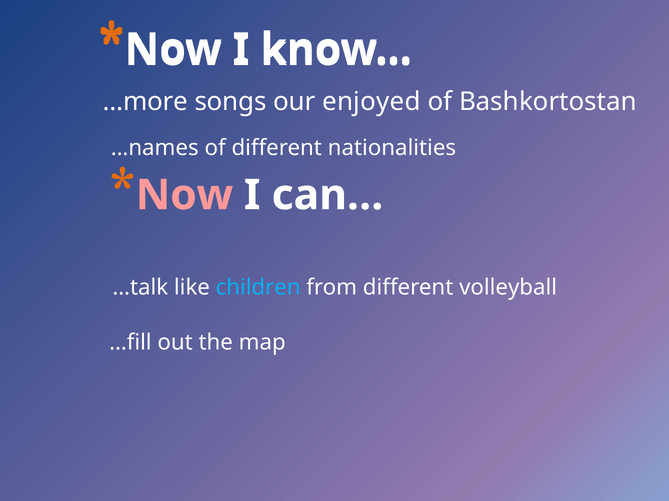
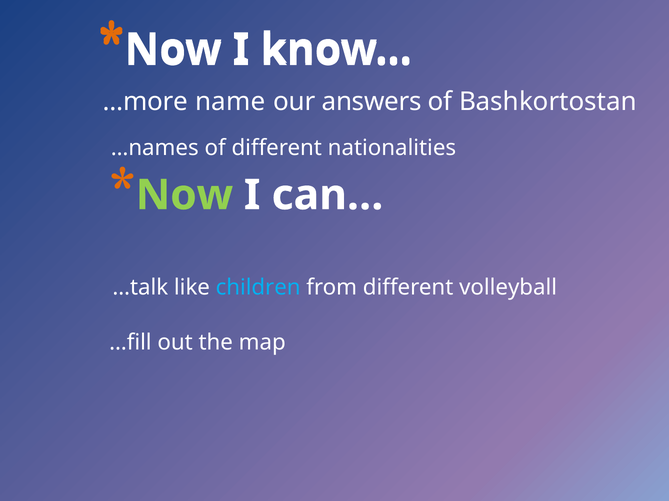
songs: songs -> name (230, 102)
enjoyed: enjoyed -> answers (372, 102)
Now colour: pink -> light green (184, 195)
